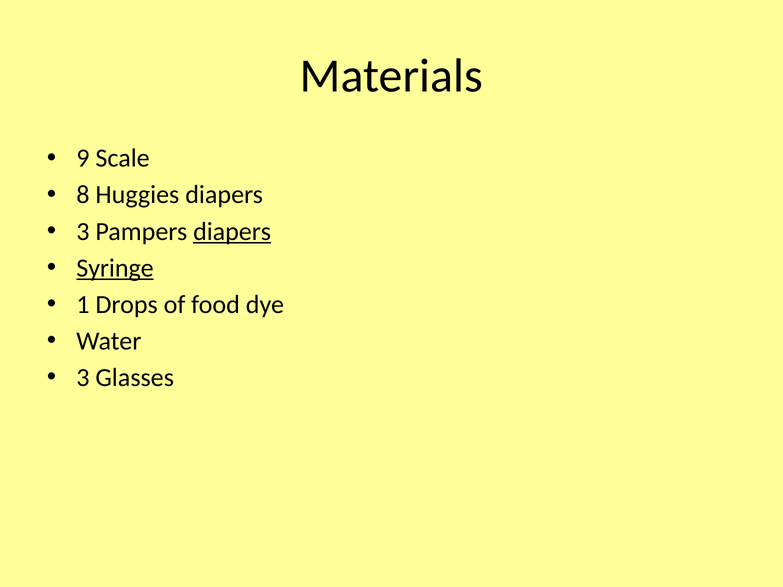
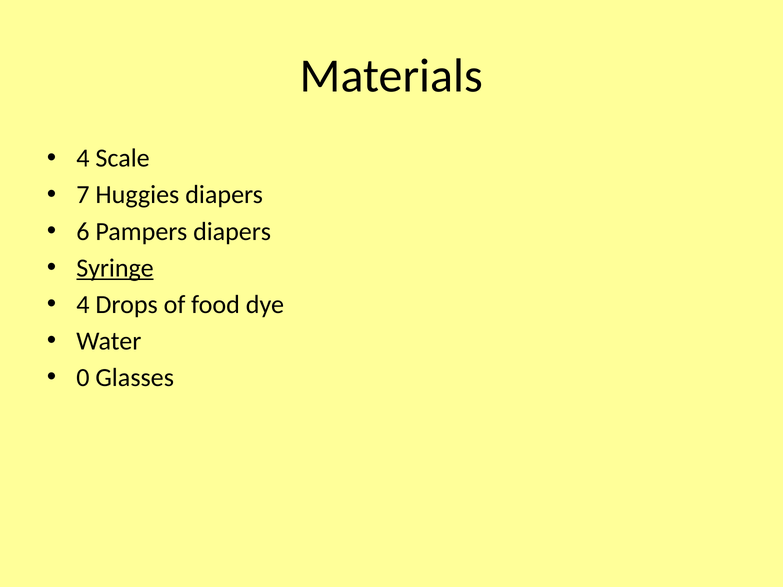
9: 9 -> 4 (83, 158)
8: 8 -> 7 (83, 195)
3: 3 -> 6 (83, 231)
diapers underline: present -> none (232, 231)
1: 1 -> 4 (83, 305)
3: 3 -> 0 (83, 378)
